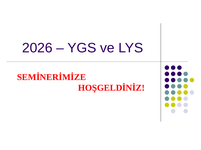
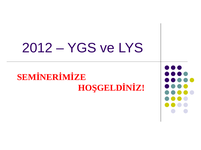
2026: 2026 -> 2012 (37, 48)
